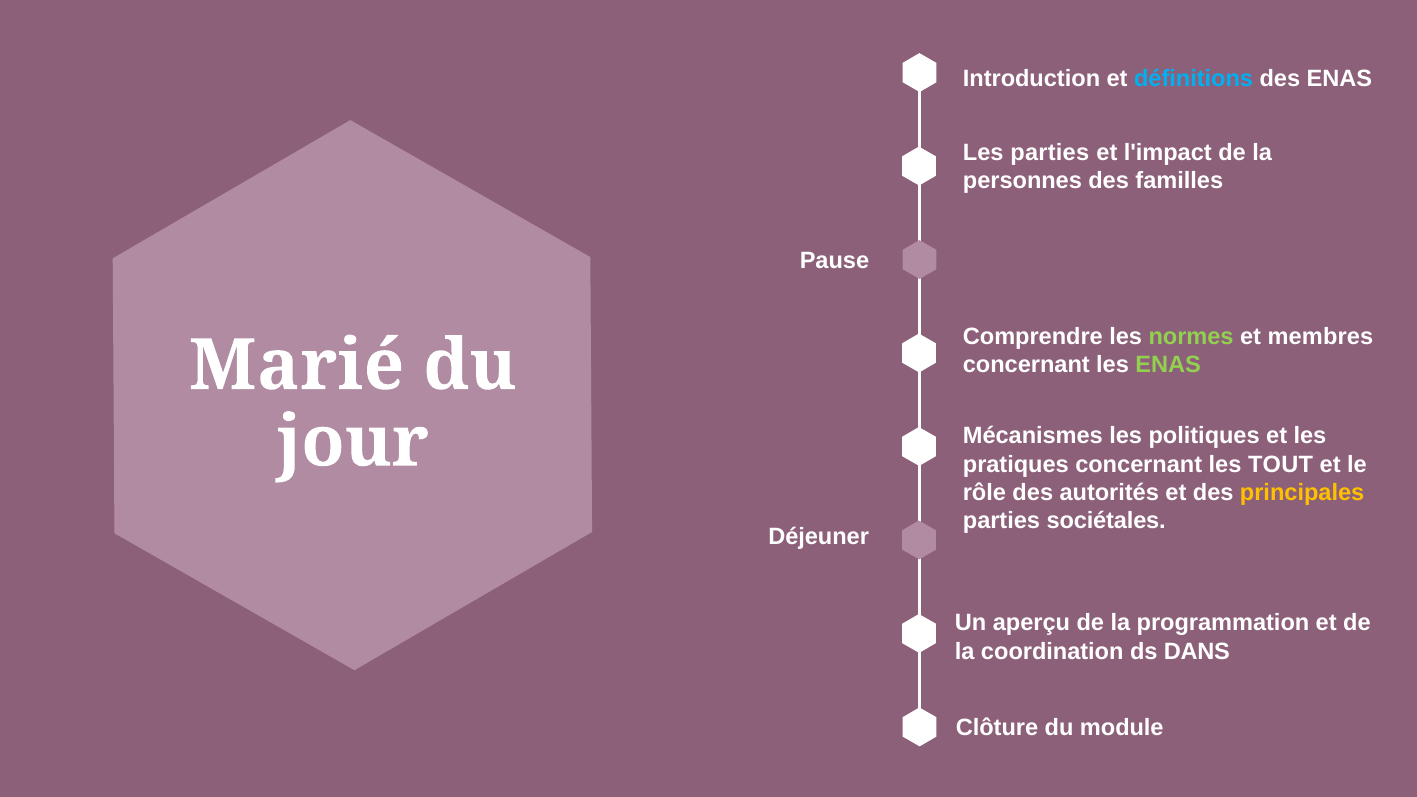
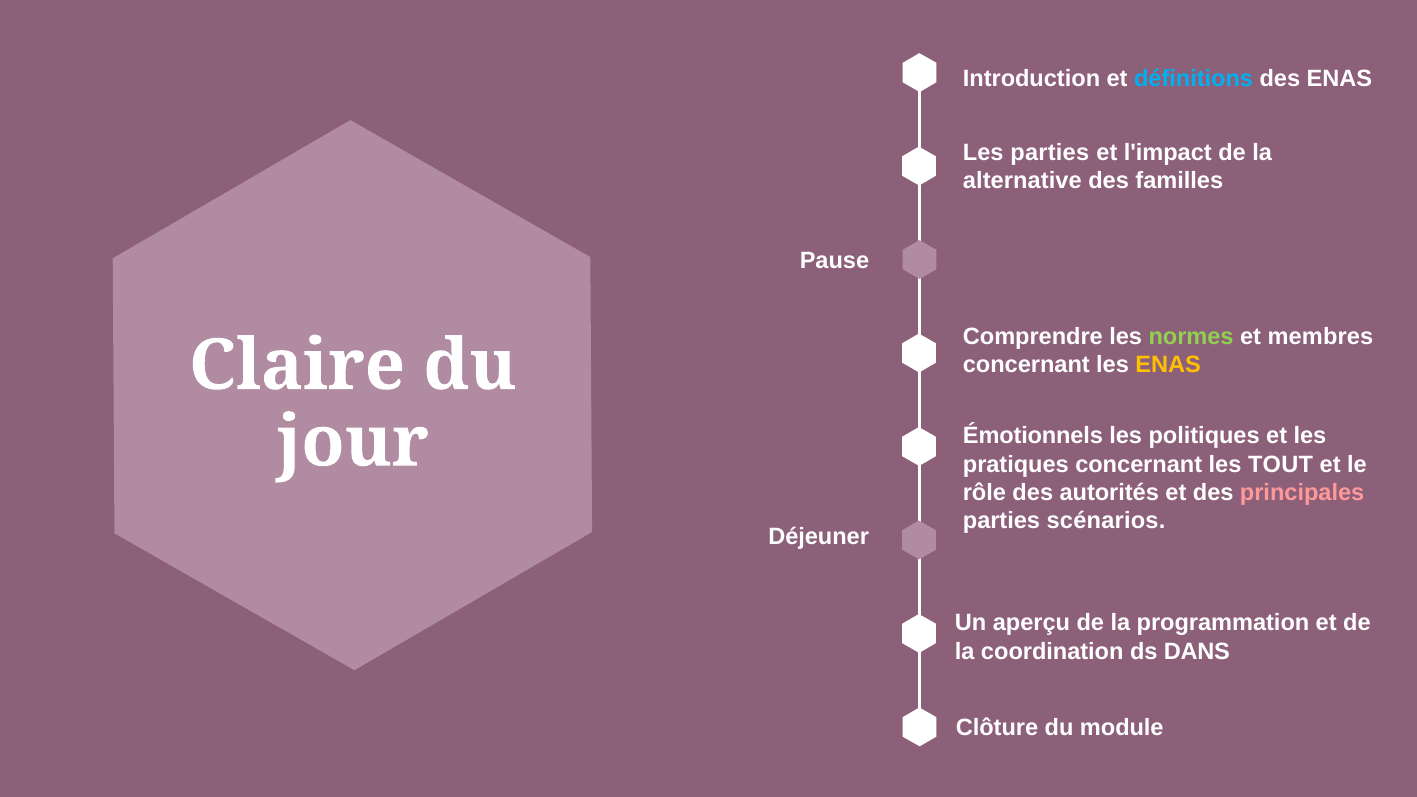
personnes: personnes -> alternative (1022, 181)
Marié: Marié -> Claire (297, 366)
ENAS colour: light green -> yellow (1168, 365)
Mécanismes: Mécanismes -> Émotionnels (1033, 436)
principales colour: yellow -> pink (1302, 493)
sociétales: sociétales -> scénarios (1106, 521)
